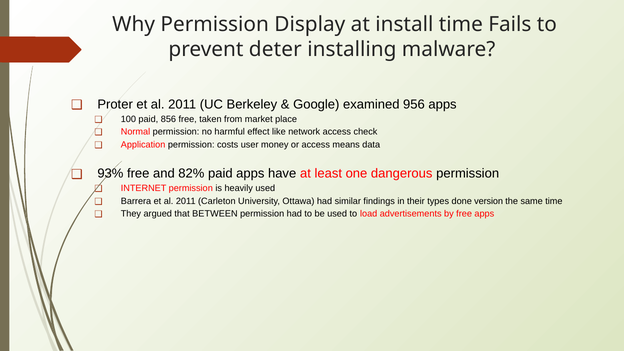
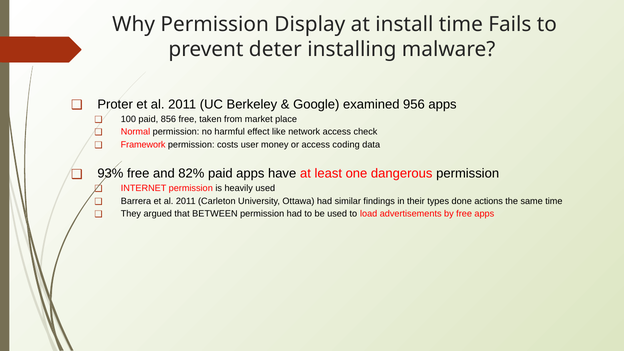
Application: Application -> Framework (143, 145)
means: means -> coding (346, 145)
version: version -> actions (489, 201)
